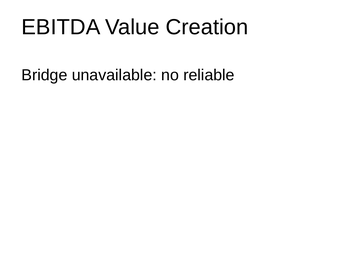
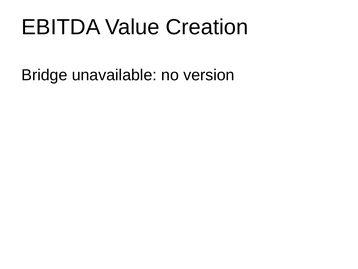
reliable: reliable -> version (209, 75)
